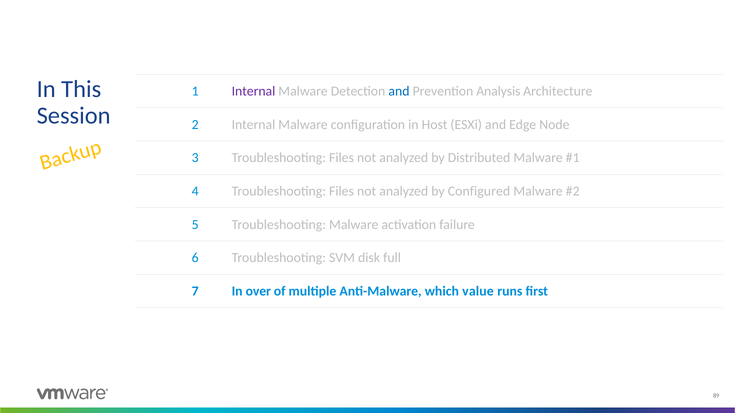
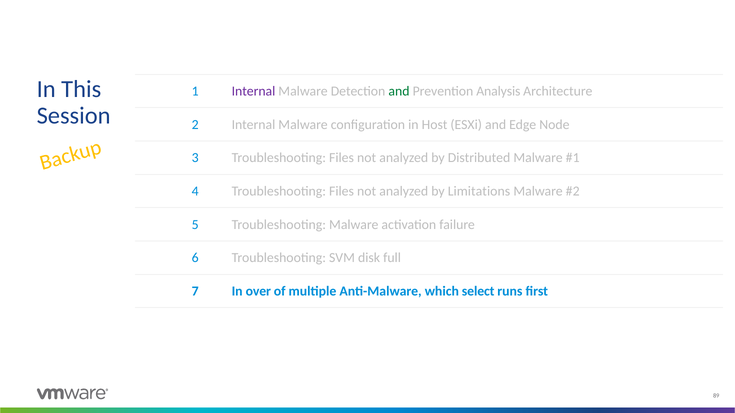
and colour: blue -> green (399, 91)
Configured: Configured -> Limitations (479, 191)
value: value -> select (478, 292)
